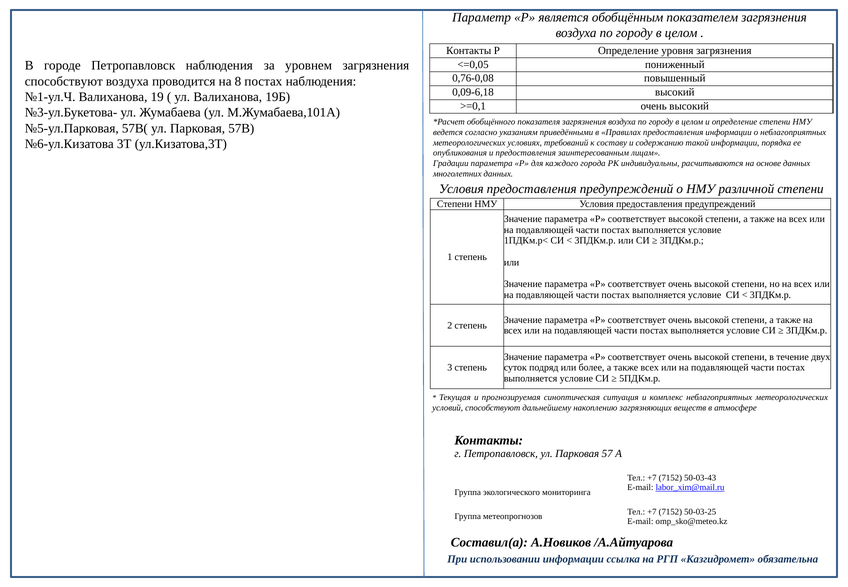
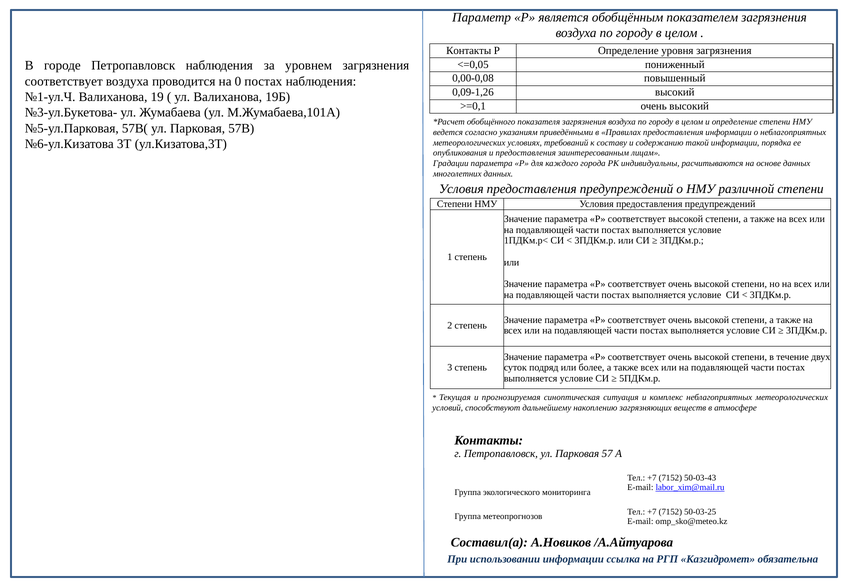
0,76-0,08: 0,76-0,08 -> 0,00-0,08 (473, 78)
способствуют: способствуют -> соответствует (64, 81)
8: 8 -> 0 (238, 81)
0,09-6,18: 0,09-6,18 -> 0,09-1,26 (473, 92)
